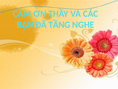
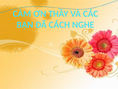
TẦNG: TẦNG -> CÁCH (59, 25)
